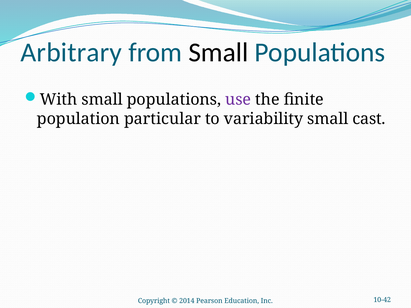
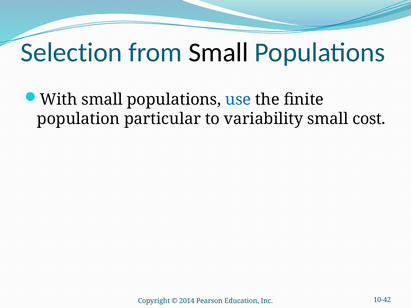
Arbitrary: Arbitrary -> Selection (71, 53)
use colour: purple -> blue (238, 100)
cast: cast -> cost (369, 119)
